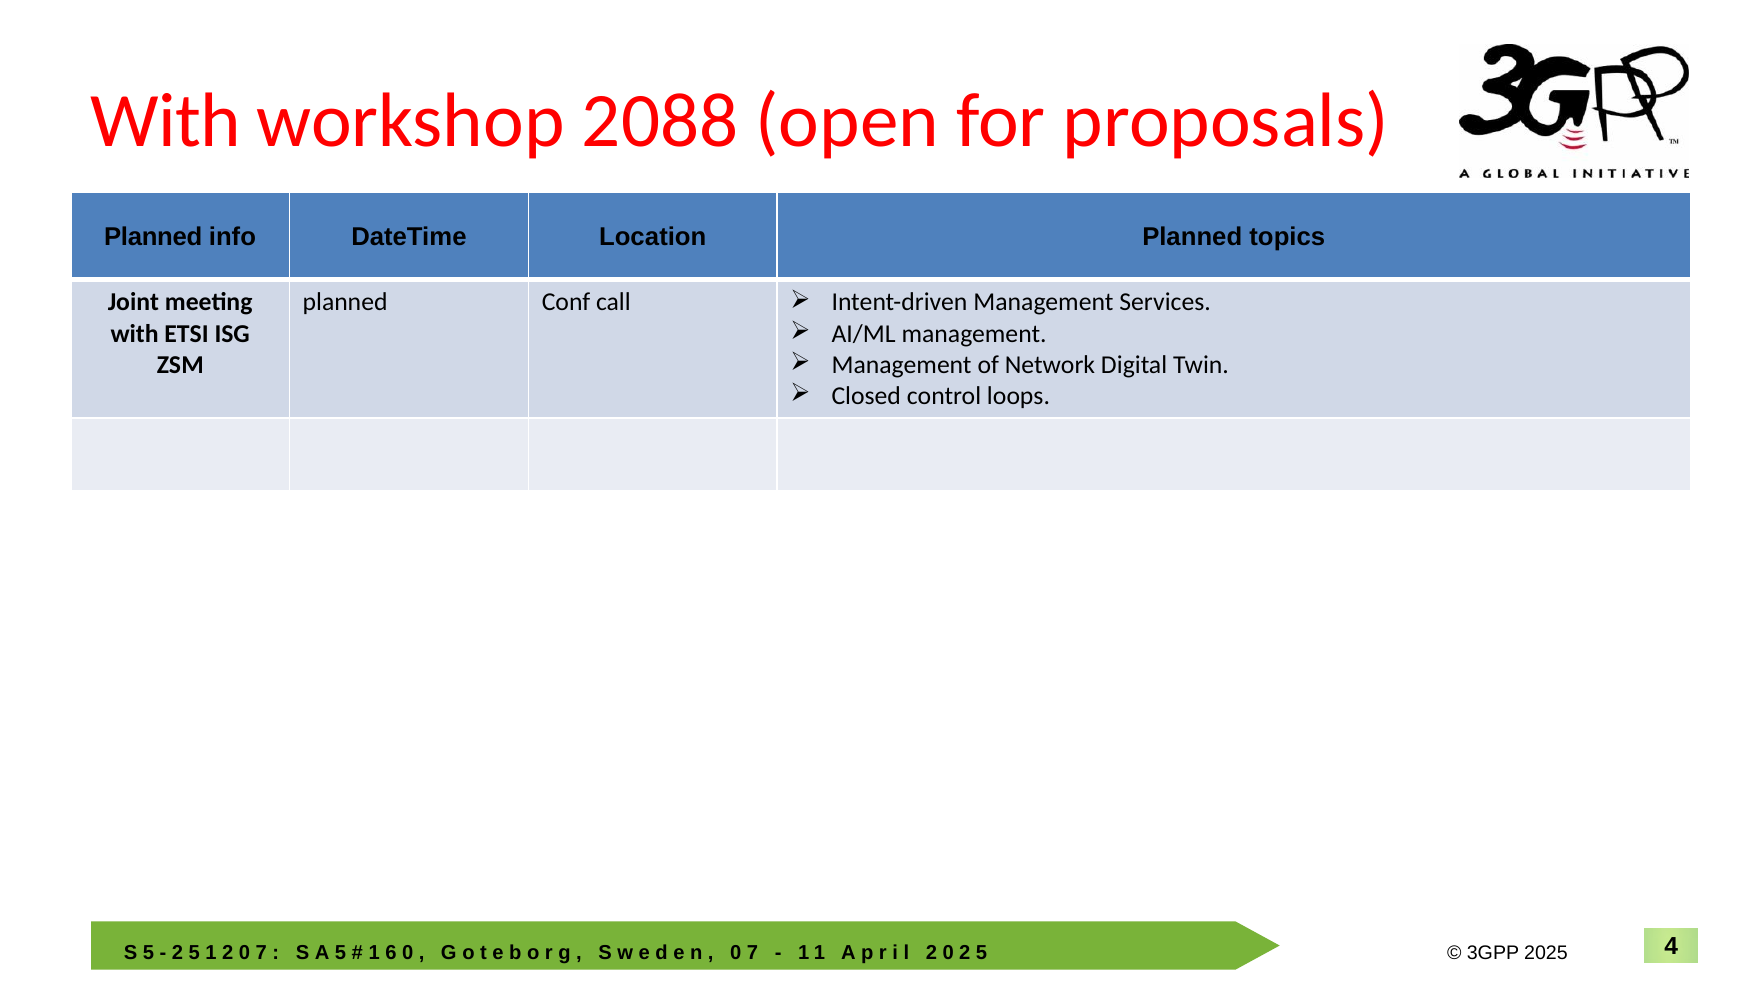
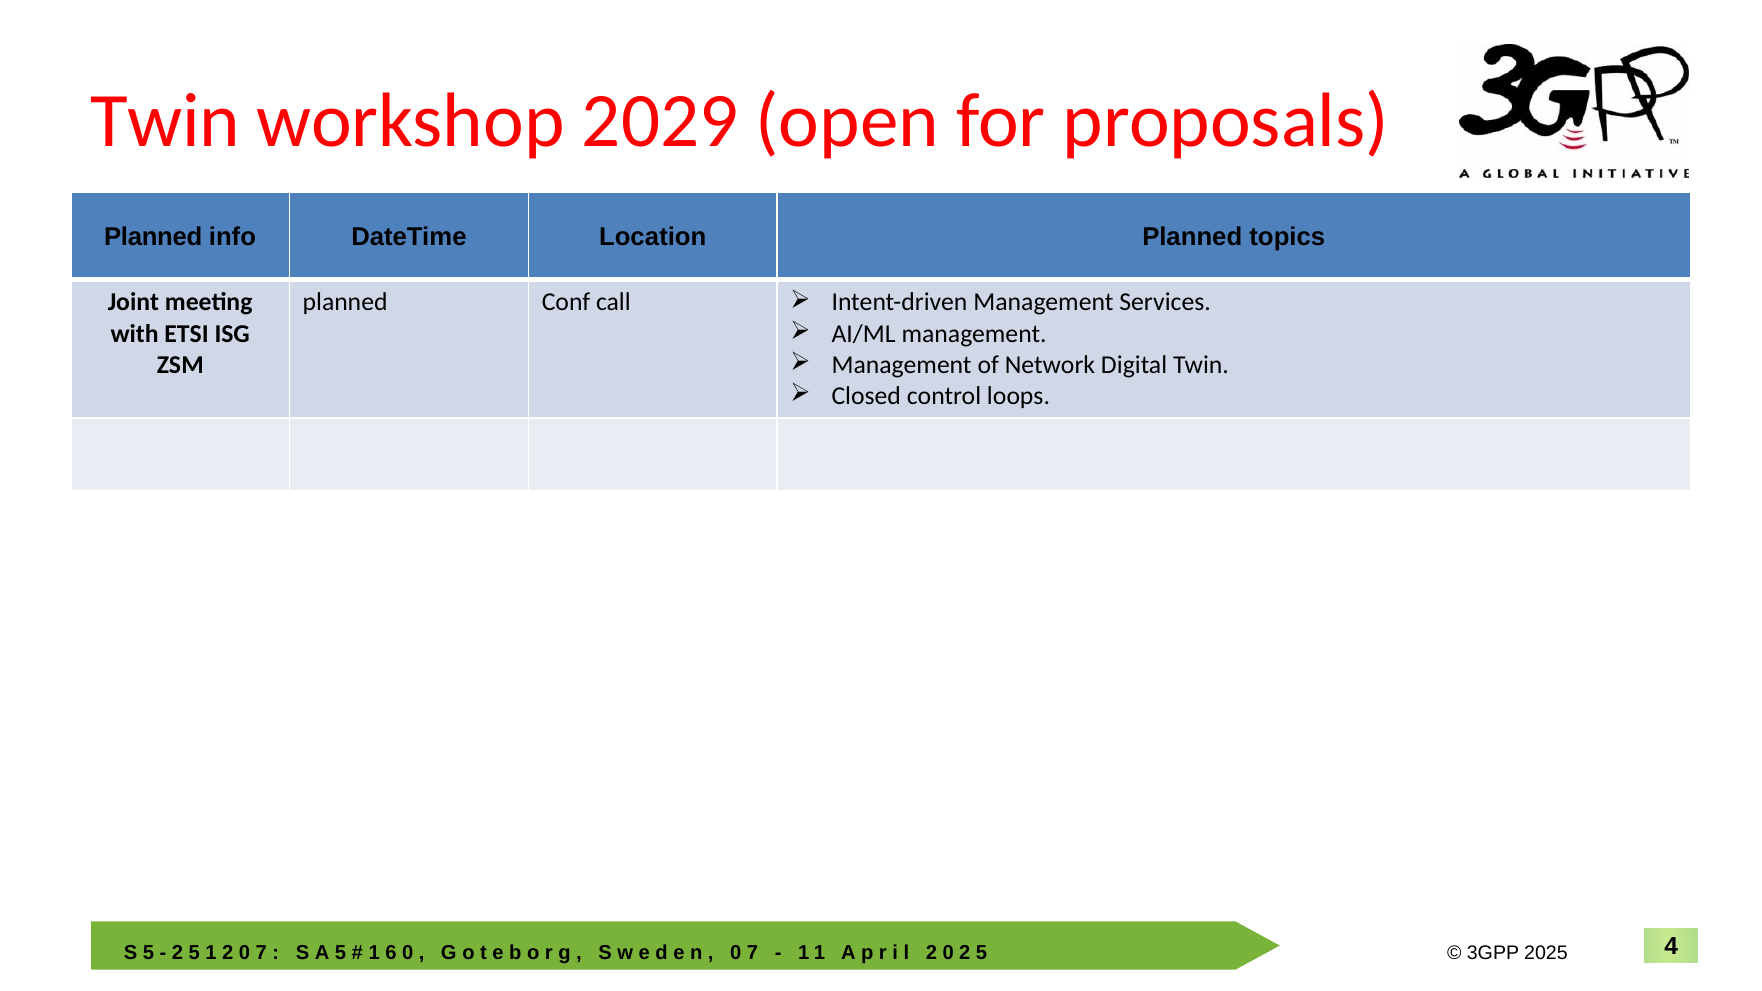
With: With -> Twin (165, 121)
2088: 2088 -> 2029 (660, 121)
